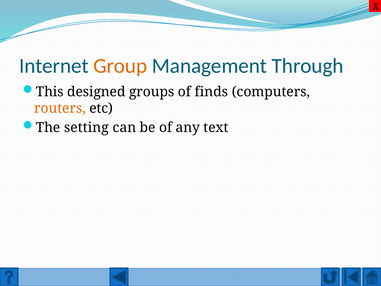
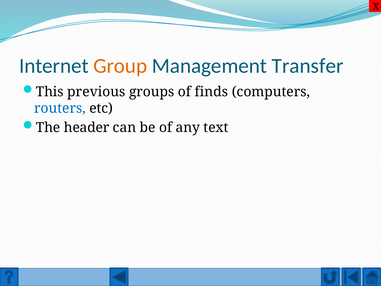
Through: Through -> Transfer (308, 66)
designed: designed -> previous (96, 92)
routers colour: orange -> blue (60, 108)
setting: setting -> header (87, 127)
